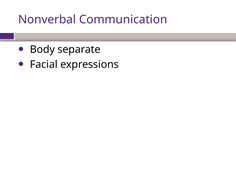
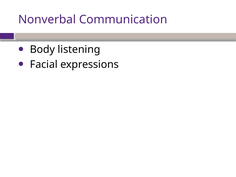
separate: separate -> listening (79, 50)
